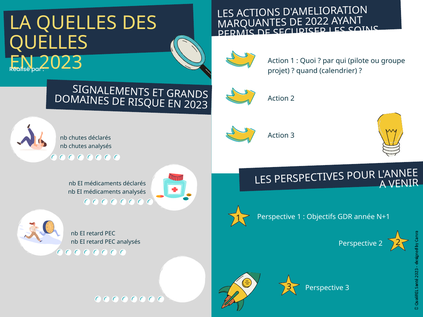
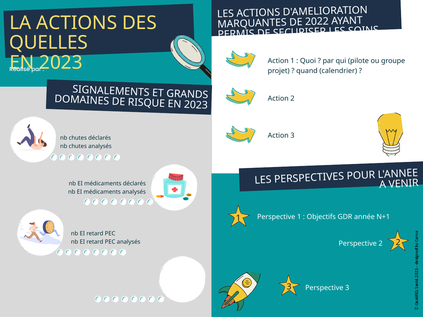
LA QUELLES: QUELLES -> ACTIONS (77, 23)
